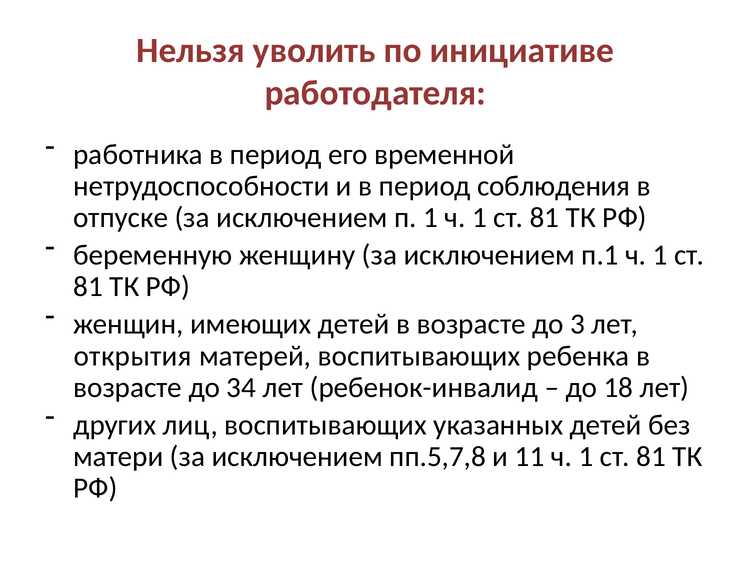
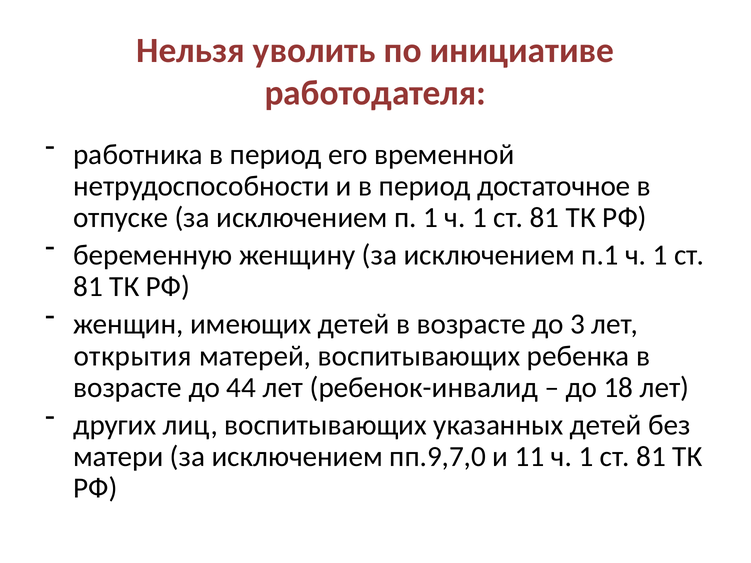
соблюдения: соблюдения -> достаточное (554, 186)
34: 34 -> 44 (241, 388)
пп.5,7,8: пп.5,7,8 -> пп.9,7,0 (438, 457)
